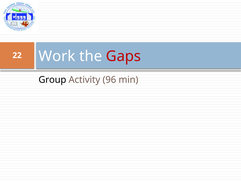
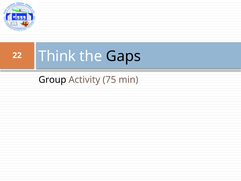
Work: Work -> Think (57, 56)
Gaps colour: red -> black (123, 56)
96: 96 -> 75 (109, 80)
